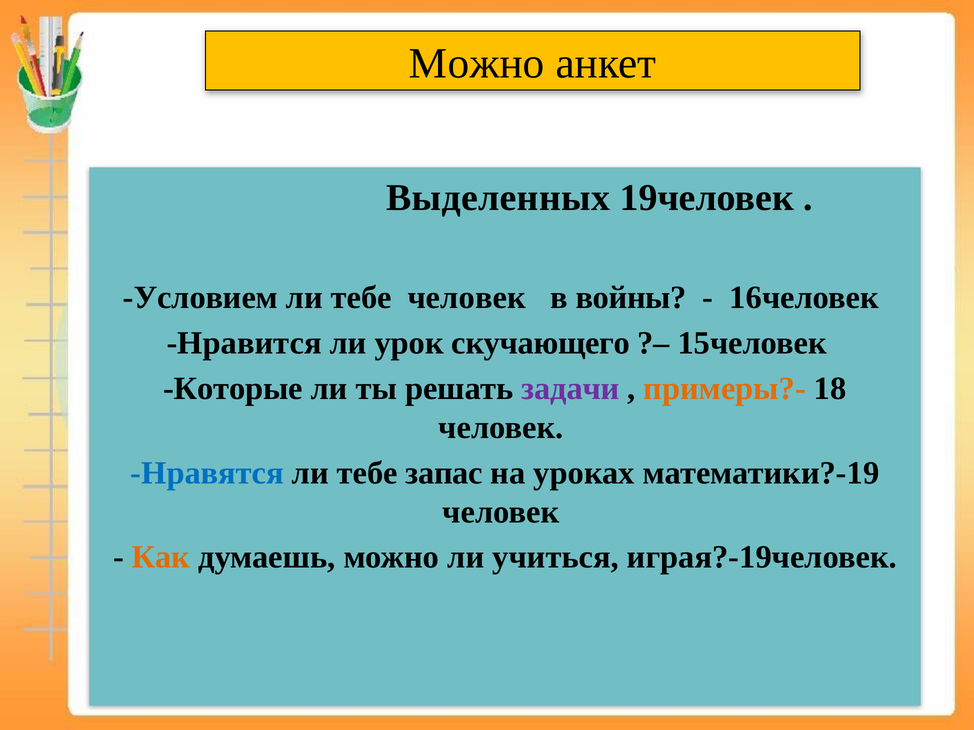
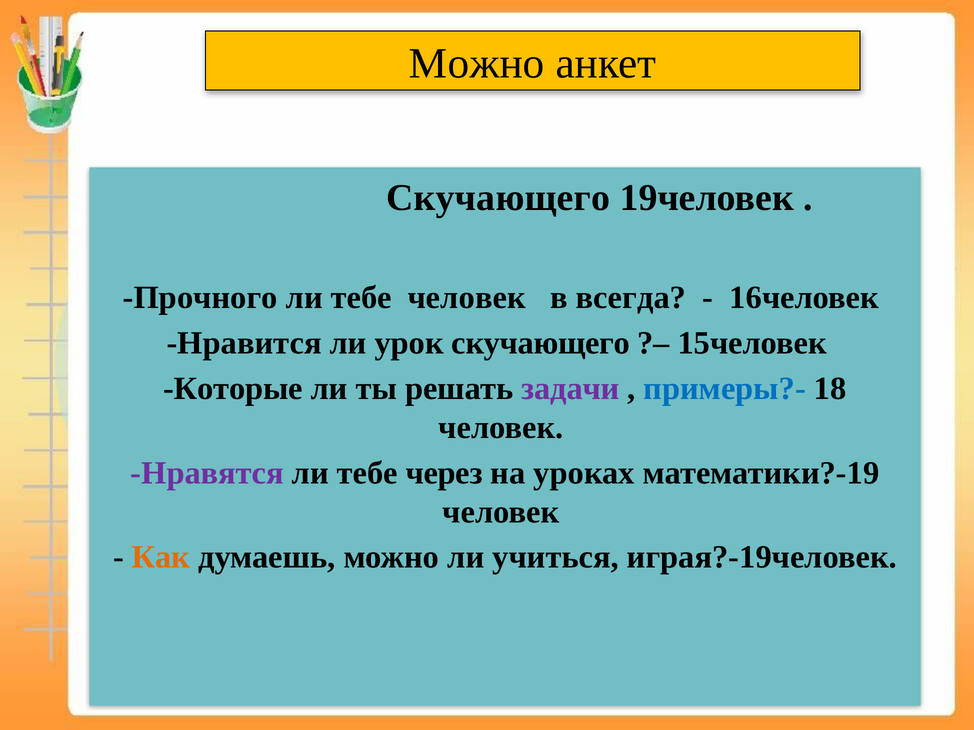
Выделенных: Выделенных -> Скучающего (498, 198)
Условием: Условием -> Прочного (200, 298)
войны: войны -> всегда (631, 298)
примеры?- colour: orange -> blue (725, 389)
Нравятся colour: blue -> purple (207, 473)
запас: запас -> через (444, 473)
